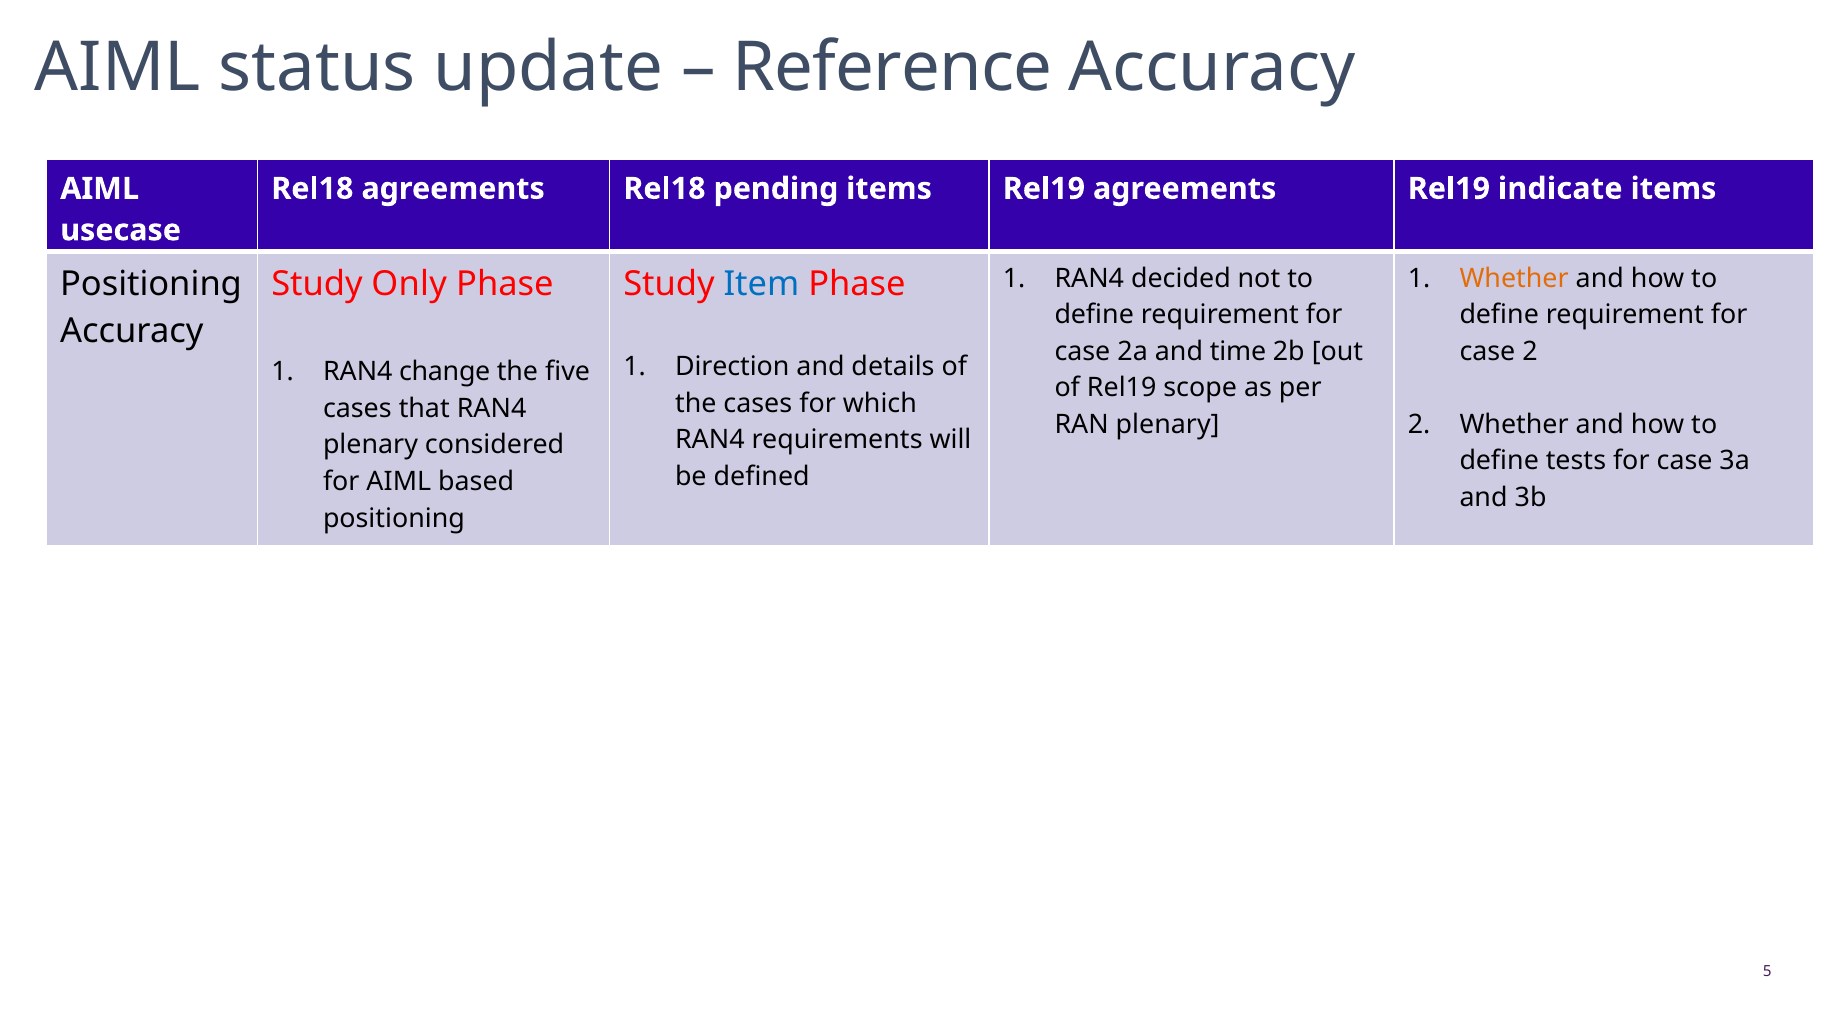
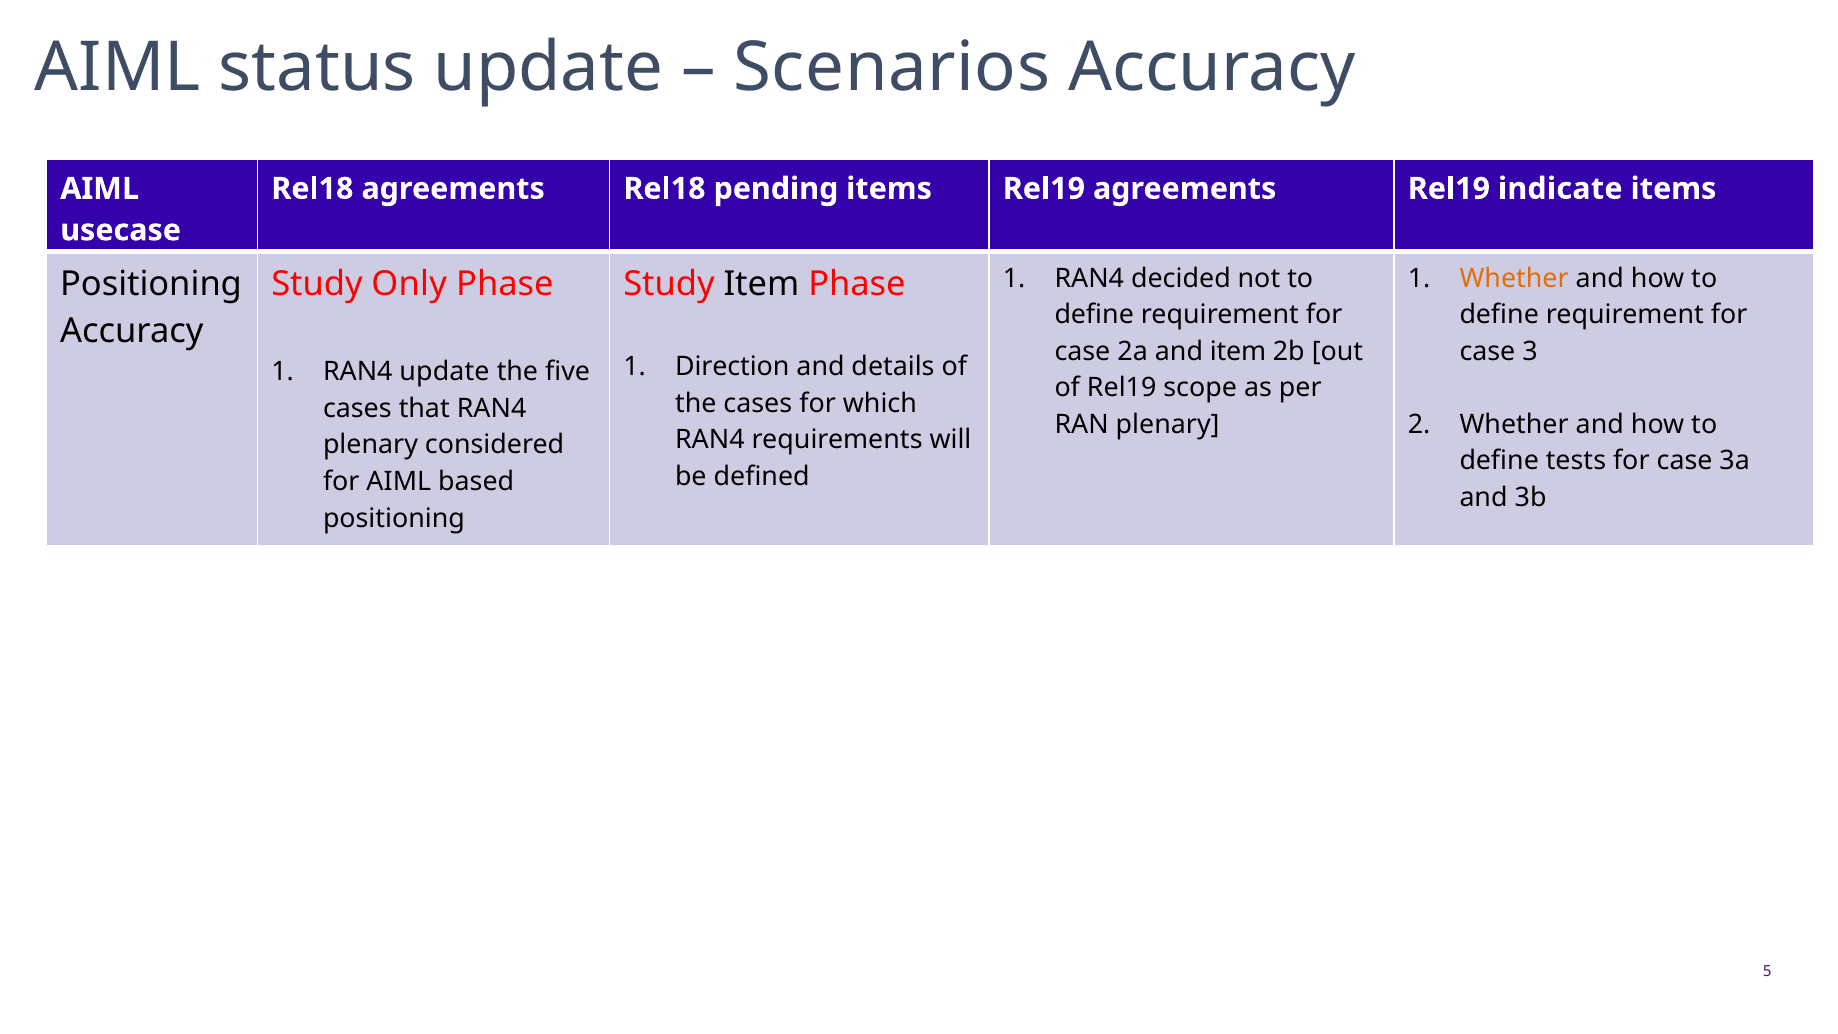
Reference: Reference -> Scenarios (892, 68)
Item colour: blue -> black (761, 284)
and time: time -> item (1238, 351)
case 2: 2 -> 3 (1530, 351)
RAN4 change: change -> update (444, 372)
